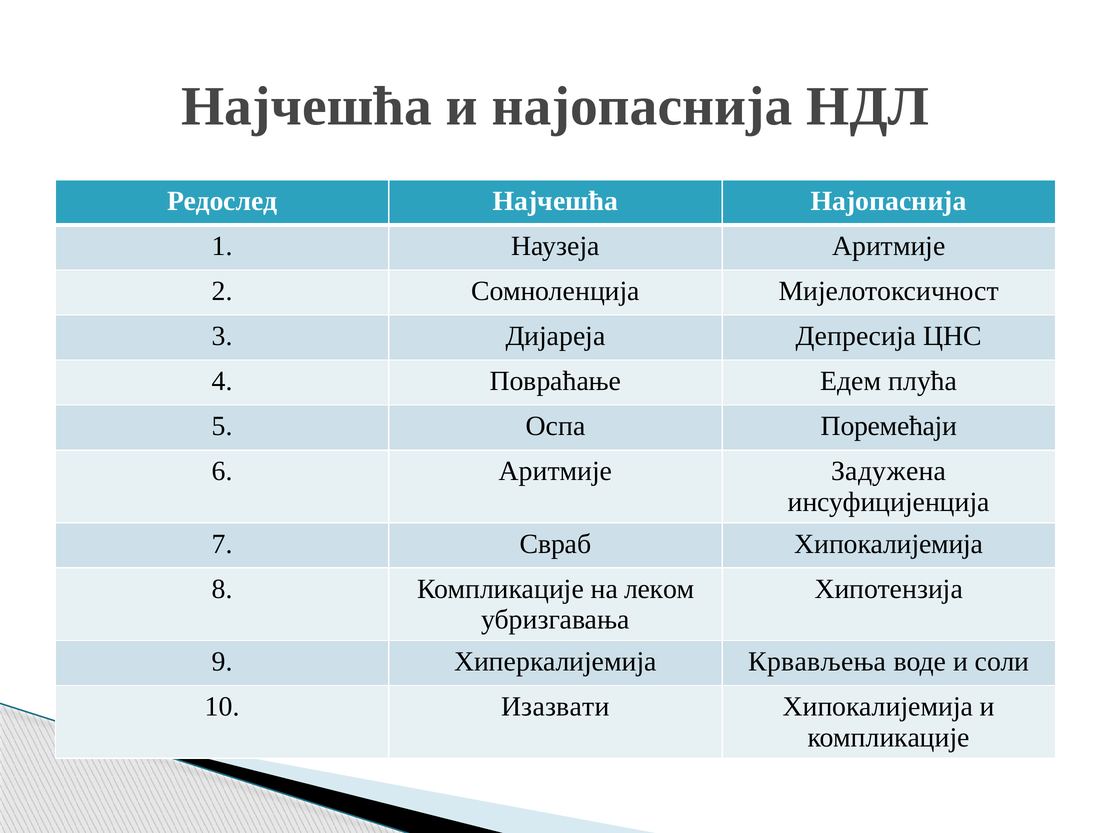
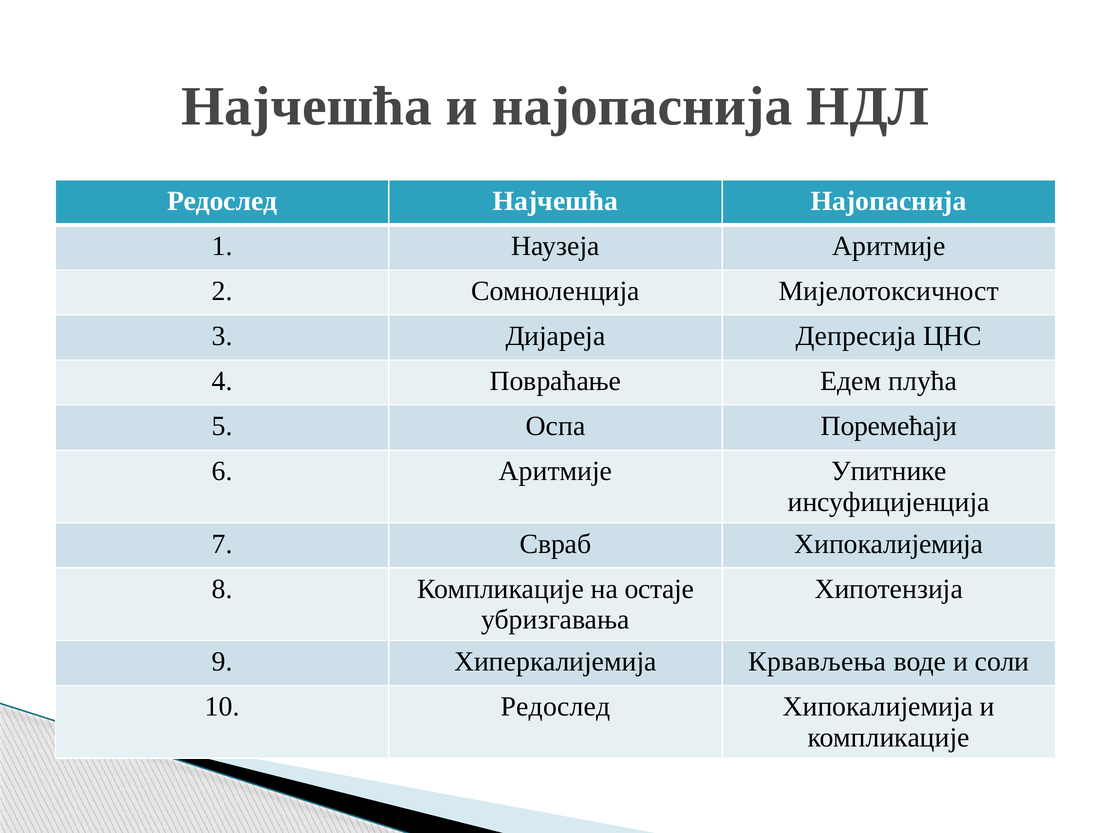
Задужена: Задужена -> Упитнике (889, 471)
леком: леком -> остаје (659, 589)
10 Изазвати: Изазвати -> Редослед (555, 707)
